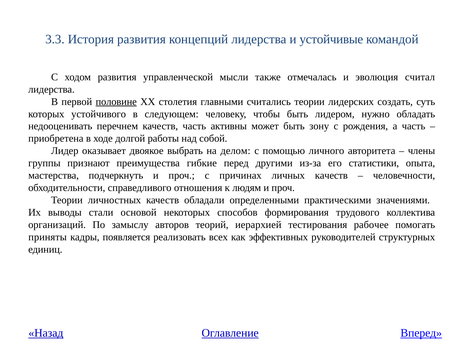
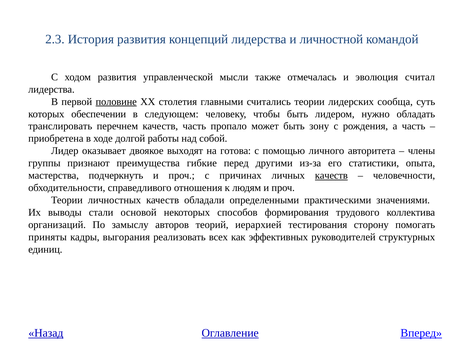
3.3: 3.3 -> 2.3 (55, 39)
устойчивые: устойчивые -> личностной (331, 39)
создать: создать -> сообща (395, 102)
устойчивого: устойчивого -> обеспечении (99, 114)
недооценивать: недооценивать -> транслировать (60, 126)
активны: активны -> пропало (229, 126)
выбрать: выбрать -> выходят (185, 151)
делом: делом -> готова (236, 151)
качеств underline: none -> present (331, 176)
рабочее: рабочее -> сторону (371, 225)
появляется: появляется -> выгорания (126, 237)
